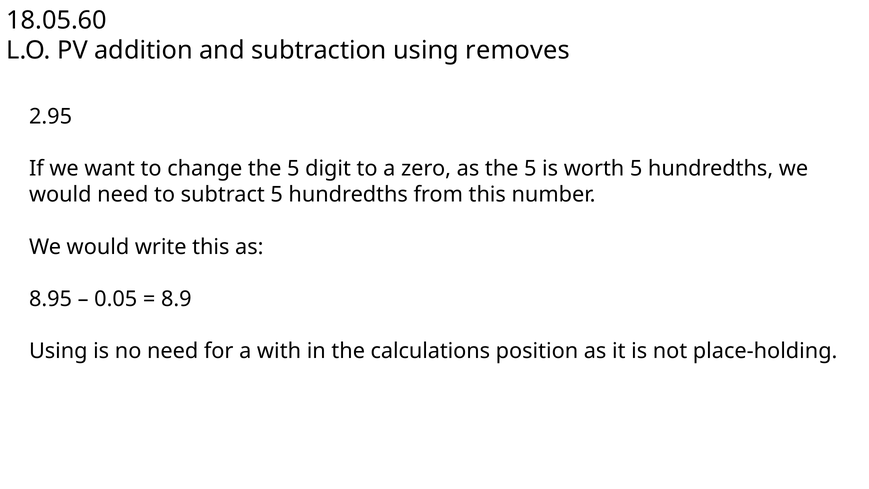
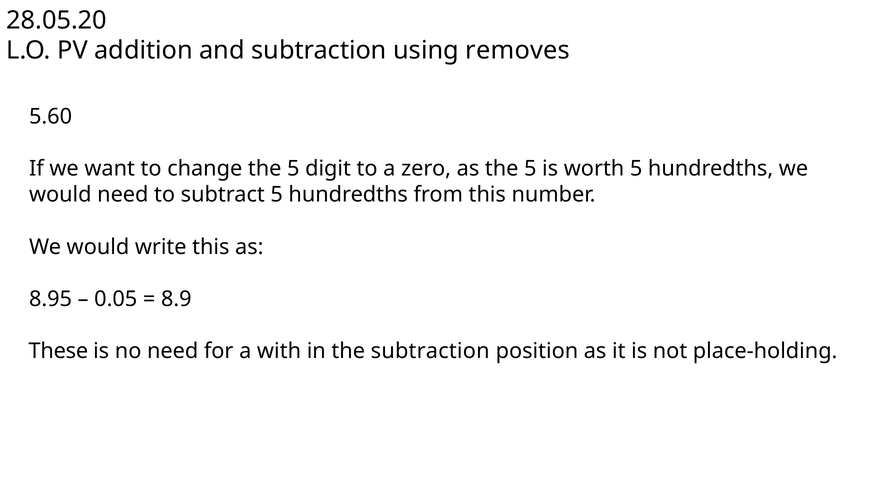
18.05.60: 18.05.60 -> 28.05.20 (57, 20)
2.95: 2.95 -> 5.60 (51, 116)
Using: Using -> These (58, 351)
the calculations: calculations -> subtraction (430, 351)
